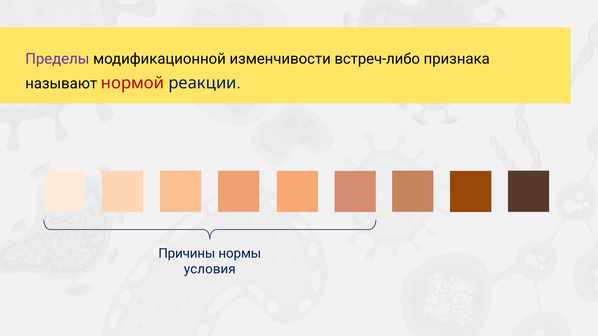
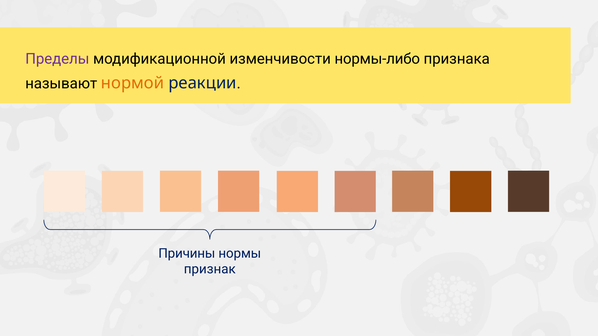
встреч-либо: встреч-либо -> нормы-либо (377, 59)
нормой colour: red -> orange (133, 83)
условия: условия -> признак (210, 270)
